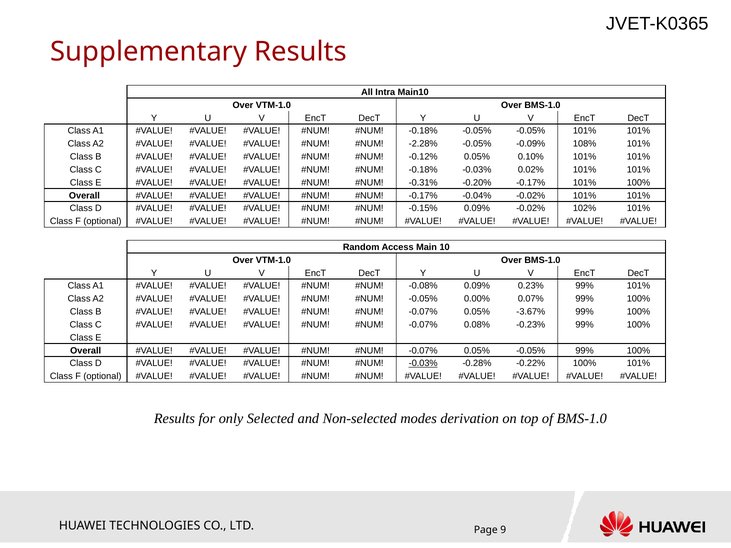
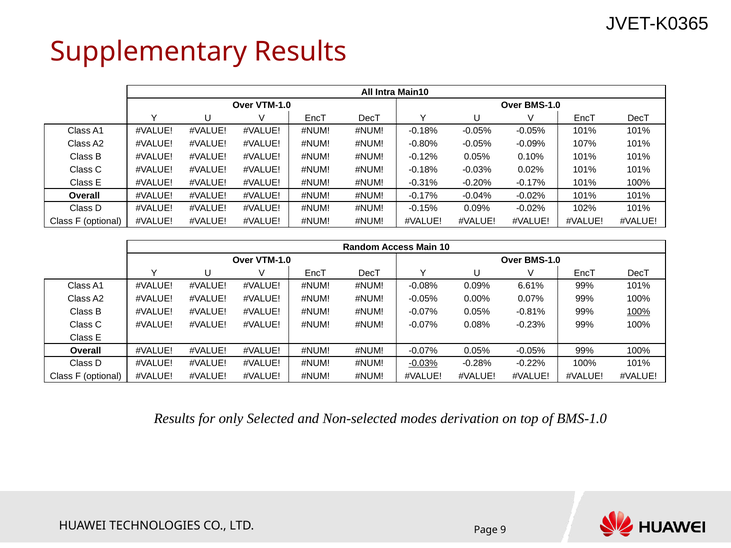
-2.28%: -2.28% -> -0.80% (423, 144)
108%: 108% -> 107% (585, 144)
0.23%: 0.23% -> 6.61% (531, 286)
-3.67%: -3.67% -> -0.81% (531, 312)
100% underline: none -> present (638, 312)
